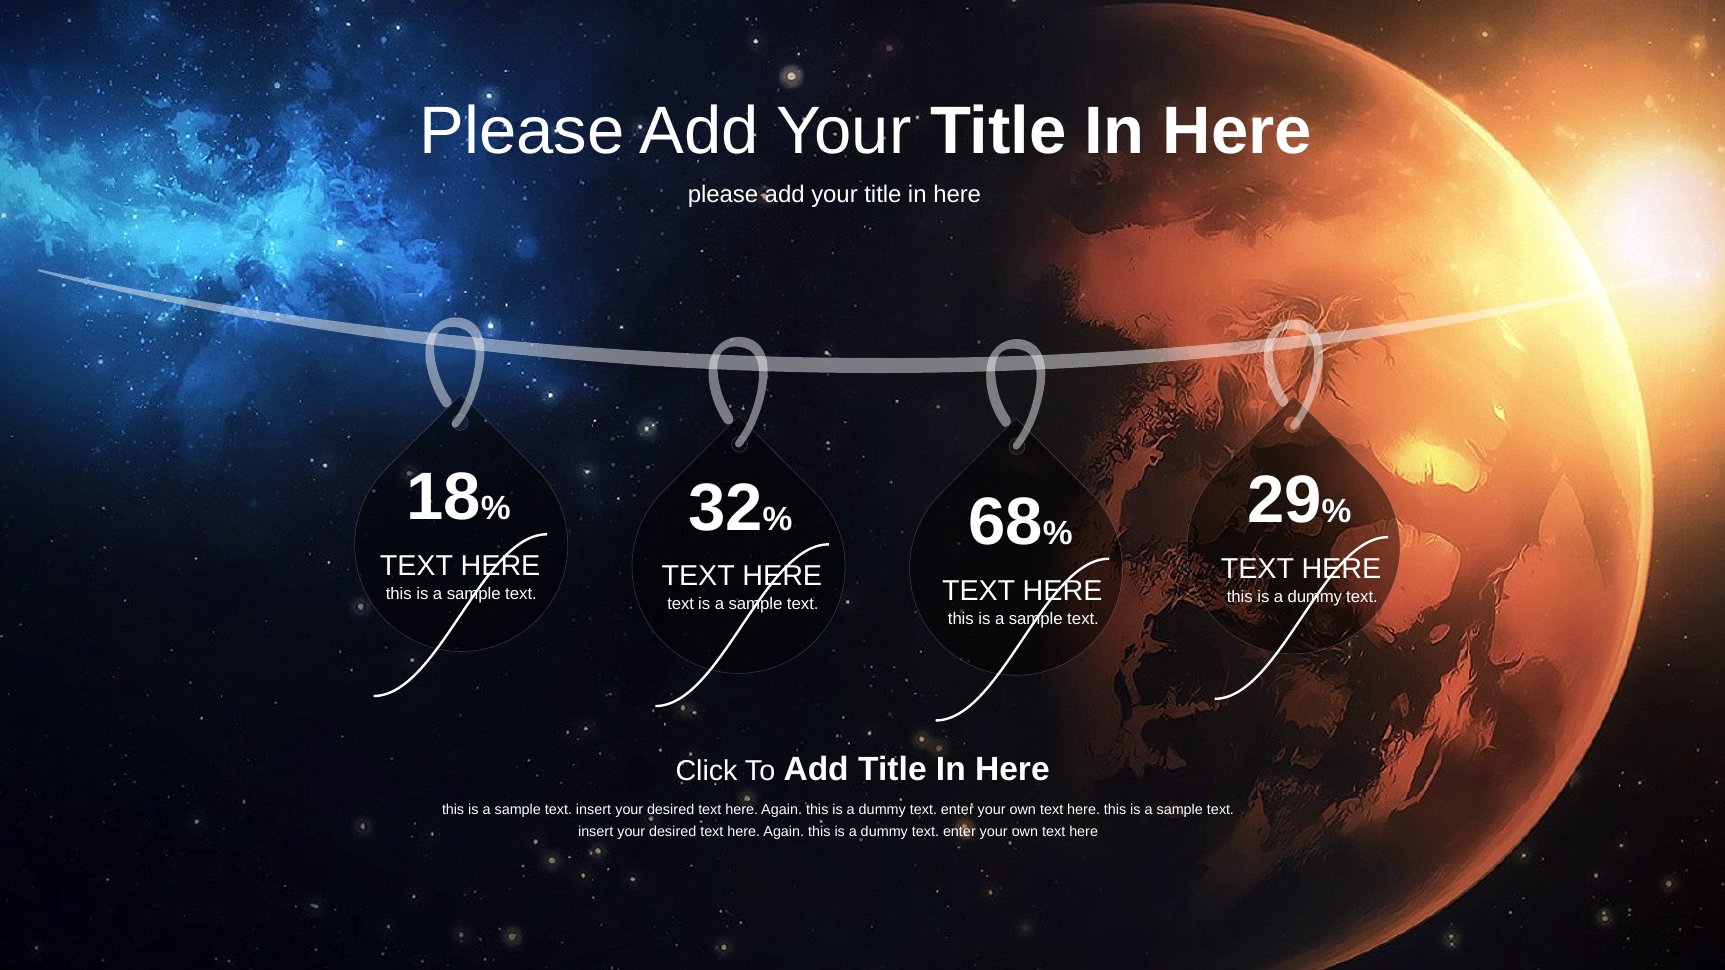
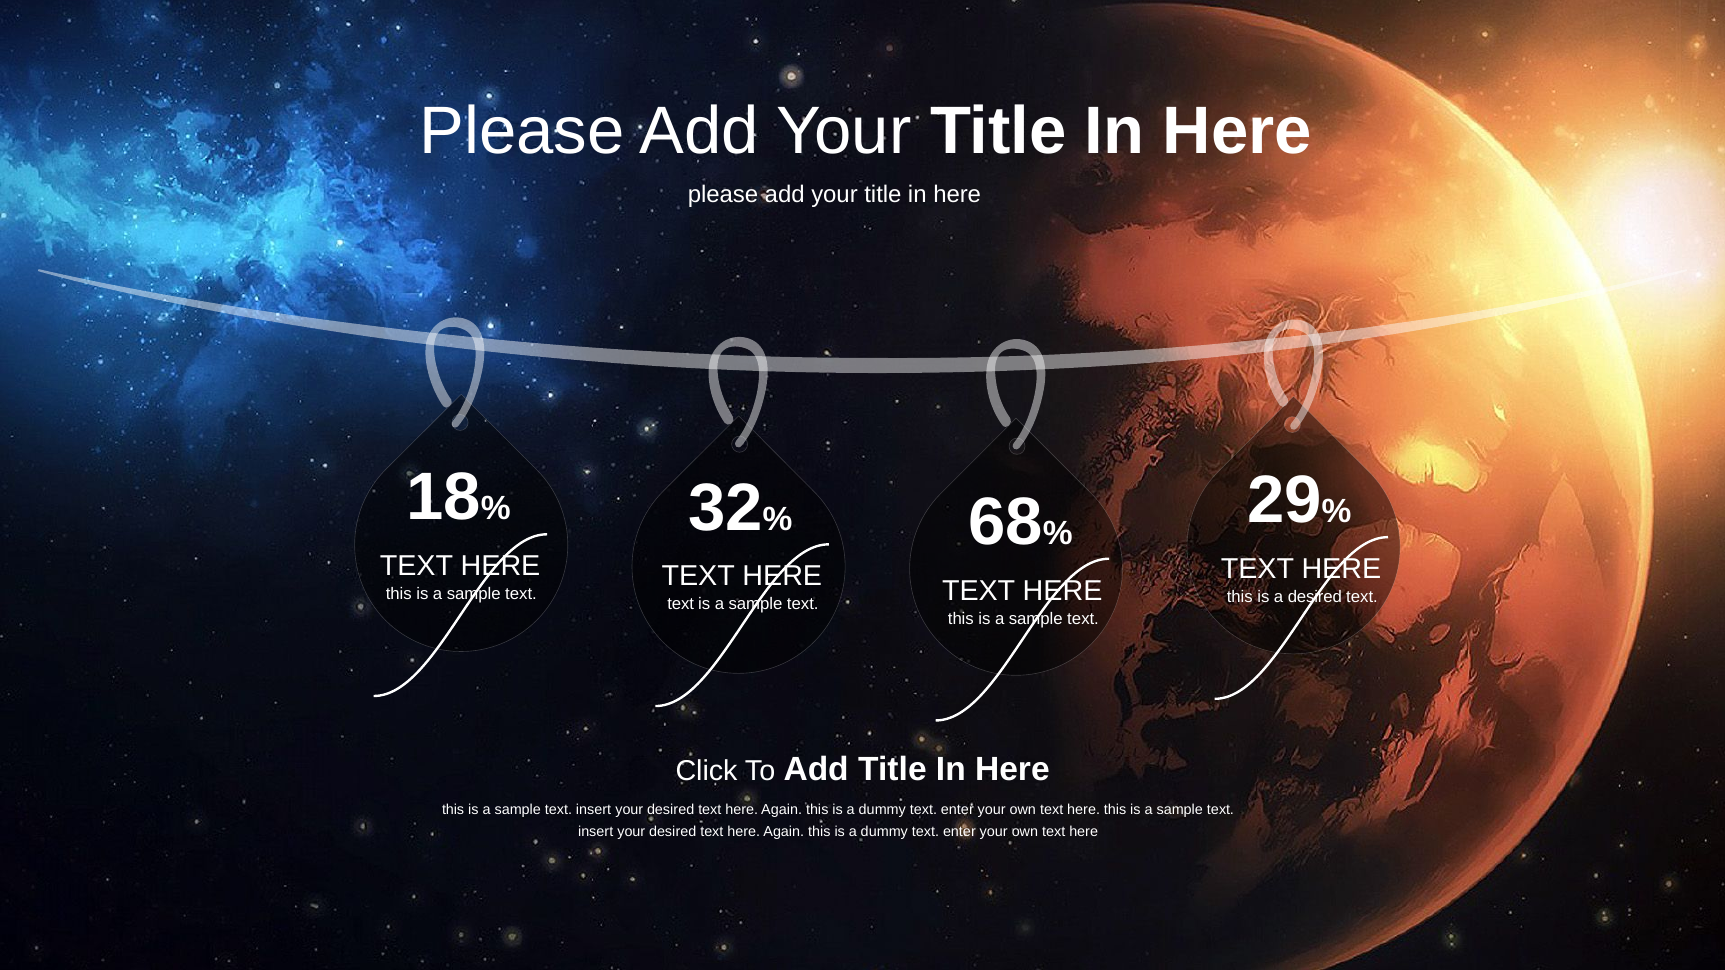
dummy: dummy -> desired (1315, 597)
